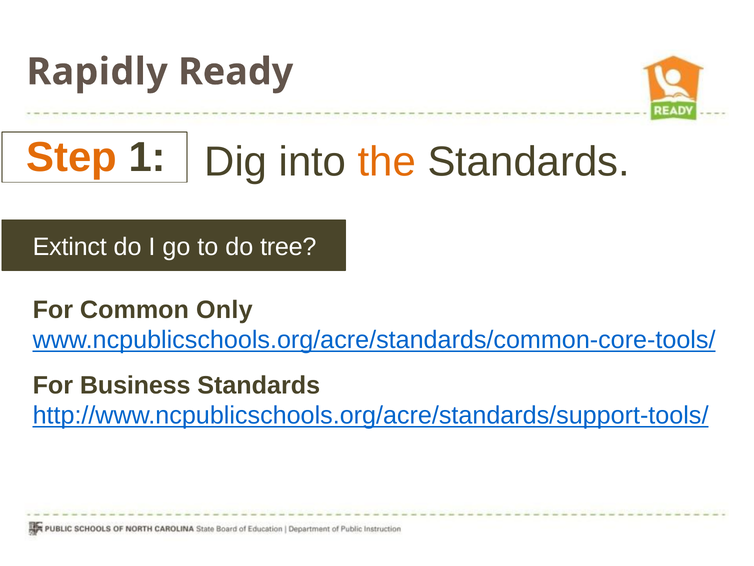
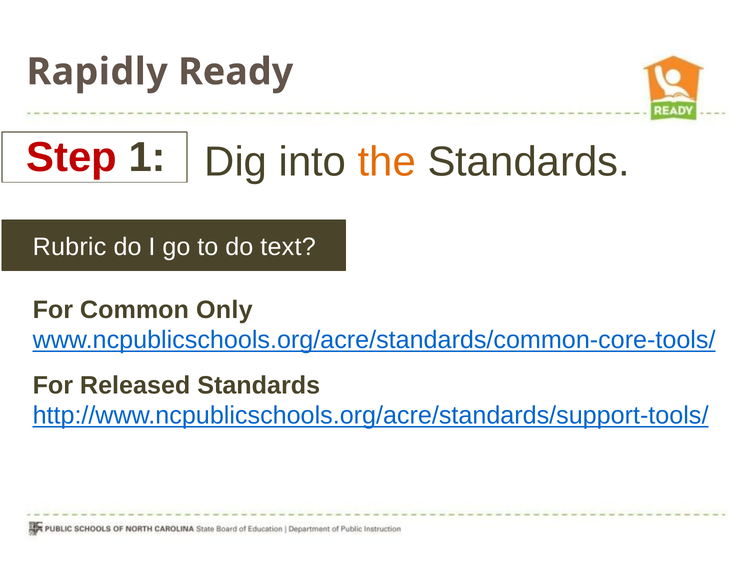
Step colour: orange -> red (72, 157)
Extinct: Extinct -> Rubric (70, 247)
tree: tree -> text (288, 247)
Business: Business -> Released (135, 385)
